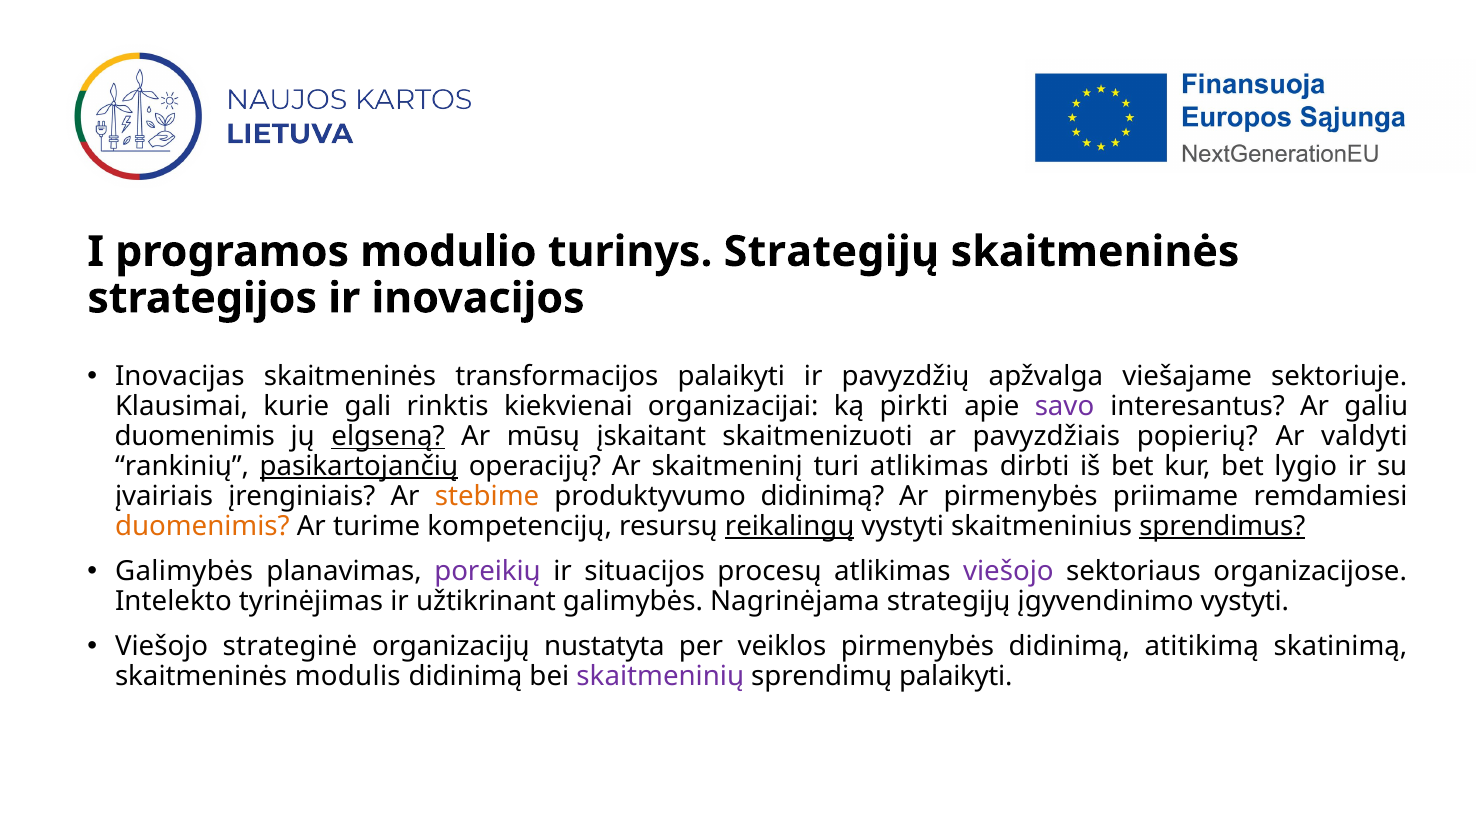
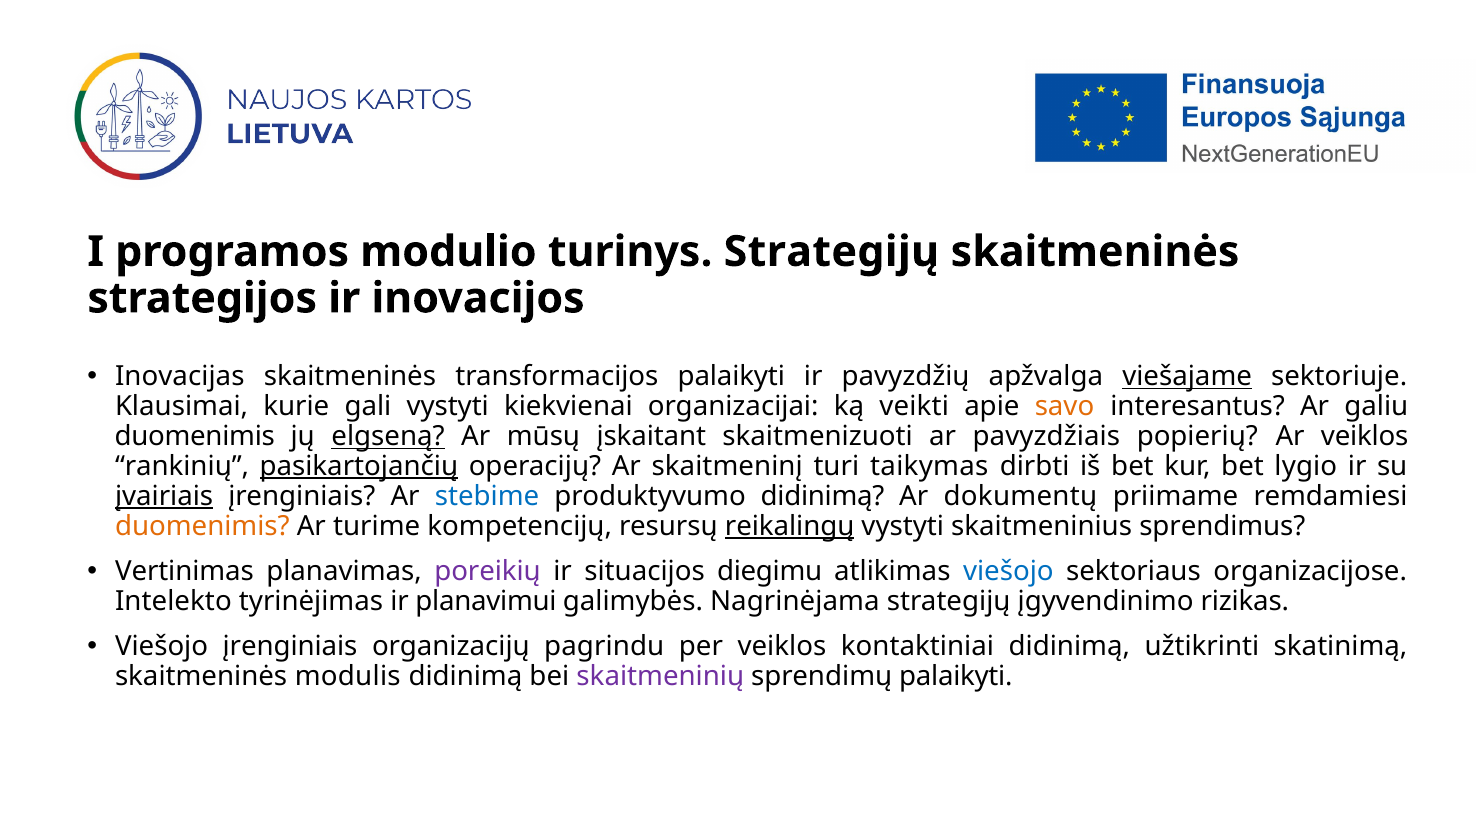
viešajame underline: none -> present (1187, 377)
gali rinktis: rinktis -> vystyti (448, 407)
pirkti: pirkti -> veikti (914, 407)
savo colour: purple -> orange (1065, 407)
Ar valdyti: valdyti -> veiklos (1365, 437)
turi atlikimas: atlikimas -> taikymas (929, 467)
įvairiais underline: none -> present (164, 496)
stebime colour: orange -> blue (487, 496)
Ar pirmenybės: pirmenybės -> dokumentų (1020, 496)
sprendimus underline: present -> none (1222, 526)
Galimybės: Galimybės -> Vertinimas (184, 572)
procesų: procesų -> diegimu (770, 572)
viešojo colour: purple -> blue (1008, 572)
užtikrinant: užtikrinant -> planavimui (486, 602)
įgyvendinimo vystyti: vystyti -> rizikas (1245, 602)
Viešojo strateginė: strateginė -> įrenginiais (290, 647)
nustatyta: nustatyta -> pagrindu (604, 647)
veiklos pirmenybės: pirmenybės -> kontaktiniai (917, 647)
atitikimą: atitikimą -> užtikrinti (1202, 647)
